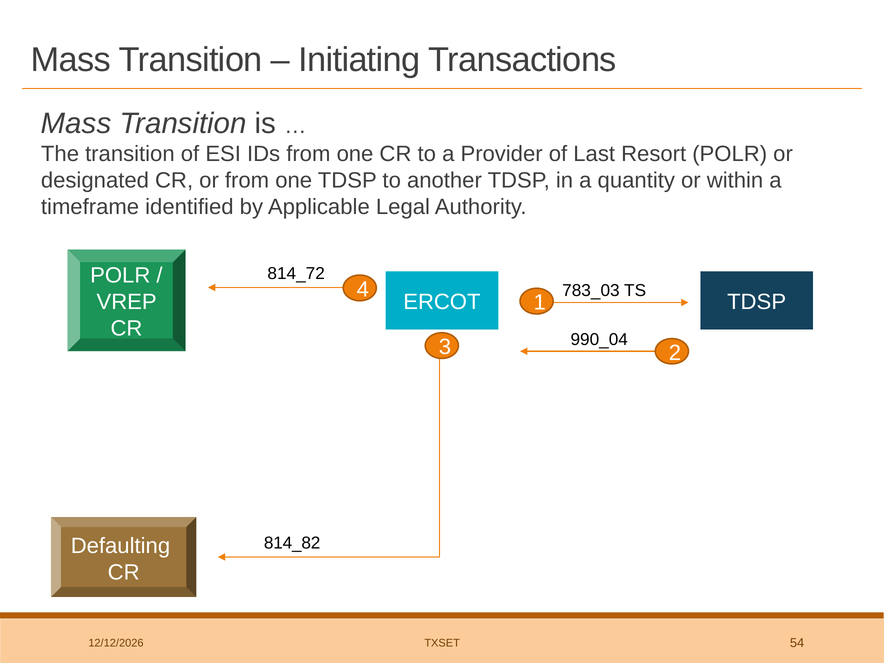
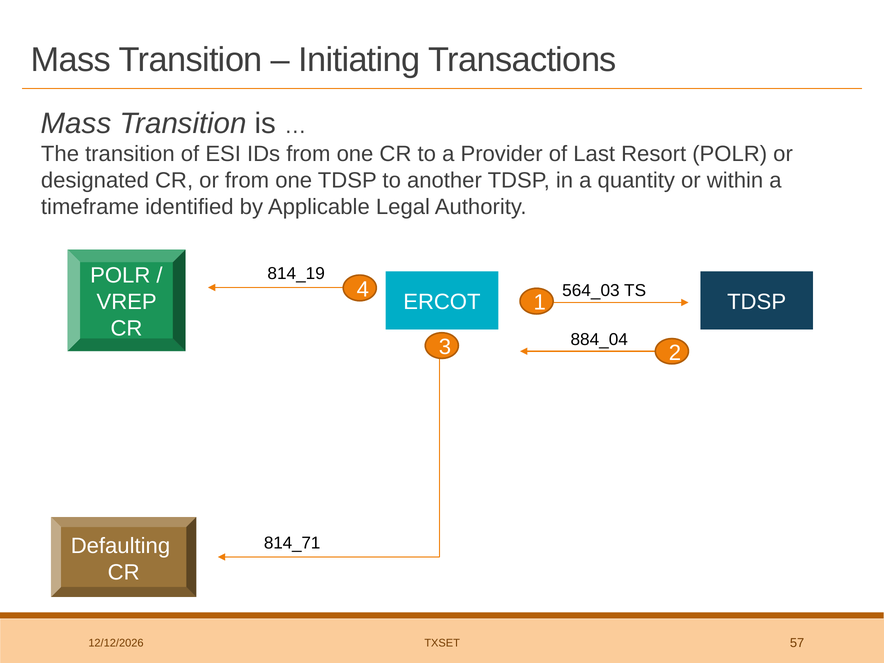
814_72: 814_72 -> 814_19 (296, 274)
783_03: 783_03 -> 564_03 (591, 291)
990_04: 990_04 -> 884_04 (599, 339)
814_82: 814_82 -> 814_71 (292, 543)
54: 54 -> 57 (797, 643)
